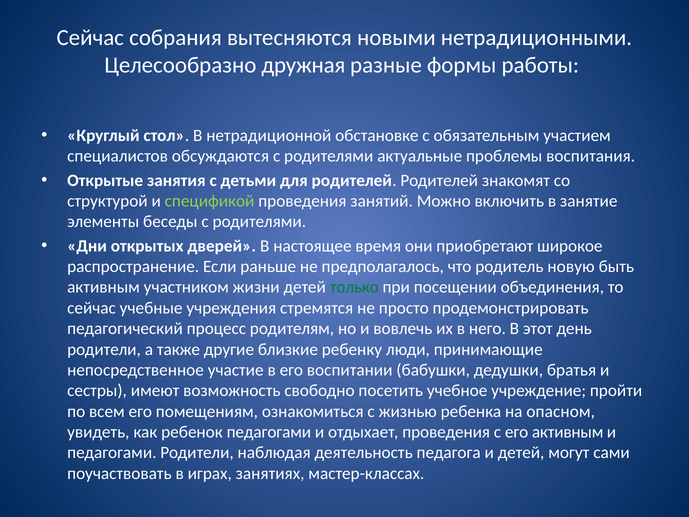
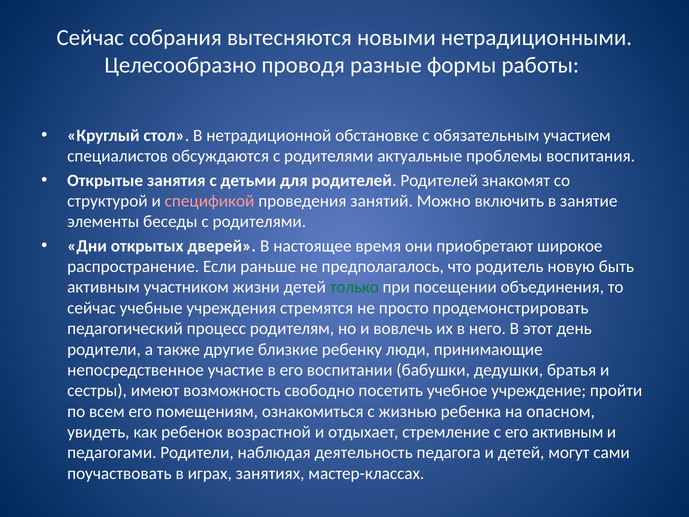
дружная: дружная -> проводя (303, 65)
спецификой colour: light green -> pink (210, 201)
ребенок педагогами: педагогами -> возрастной (269, 432)
отдыхает проведения: проведения -> стремление (446, 432)
